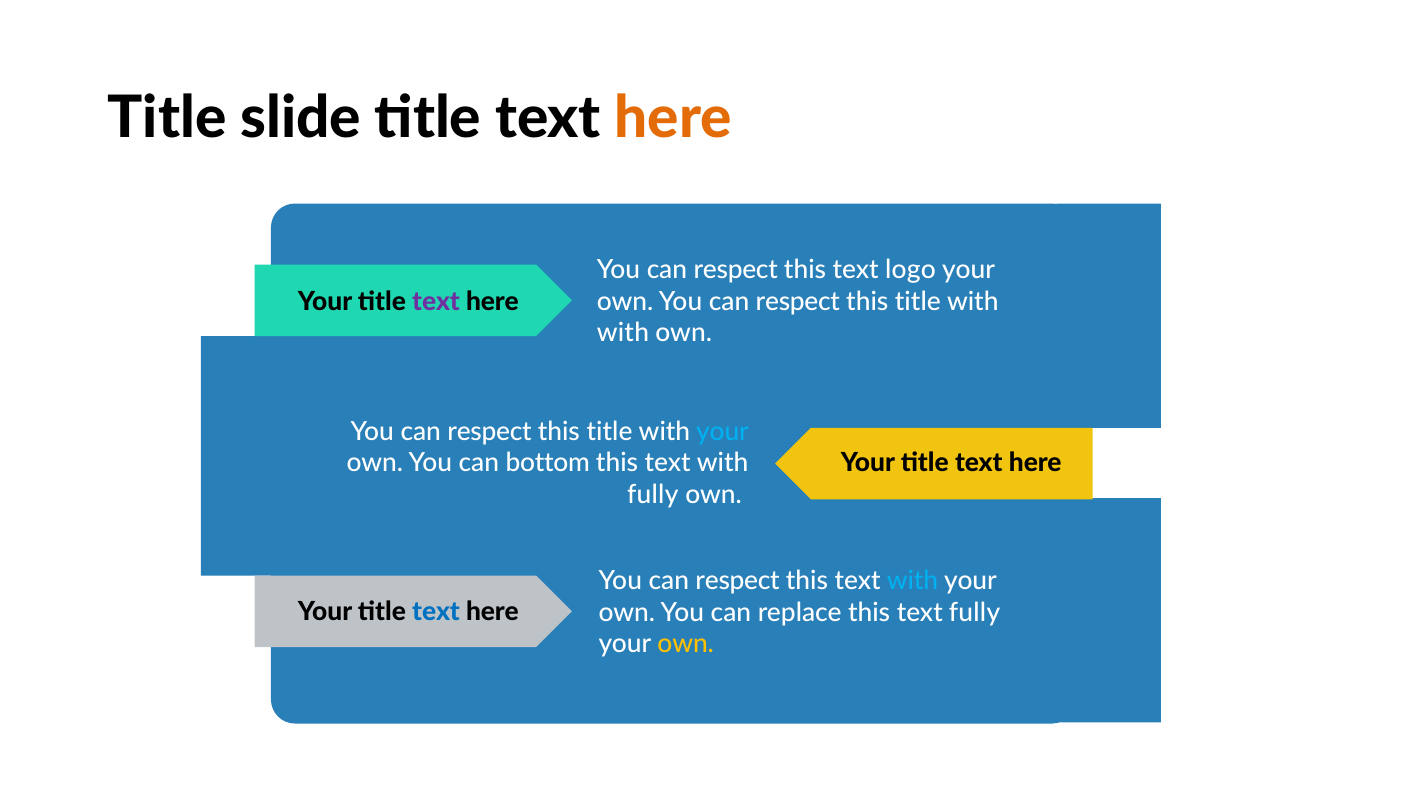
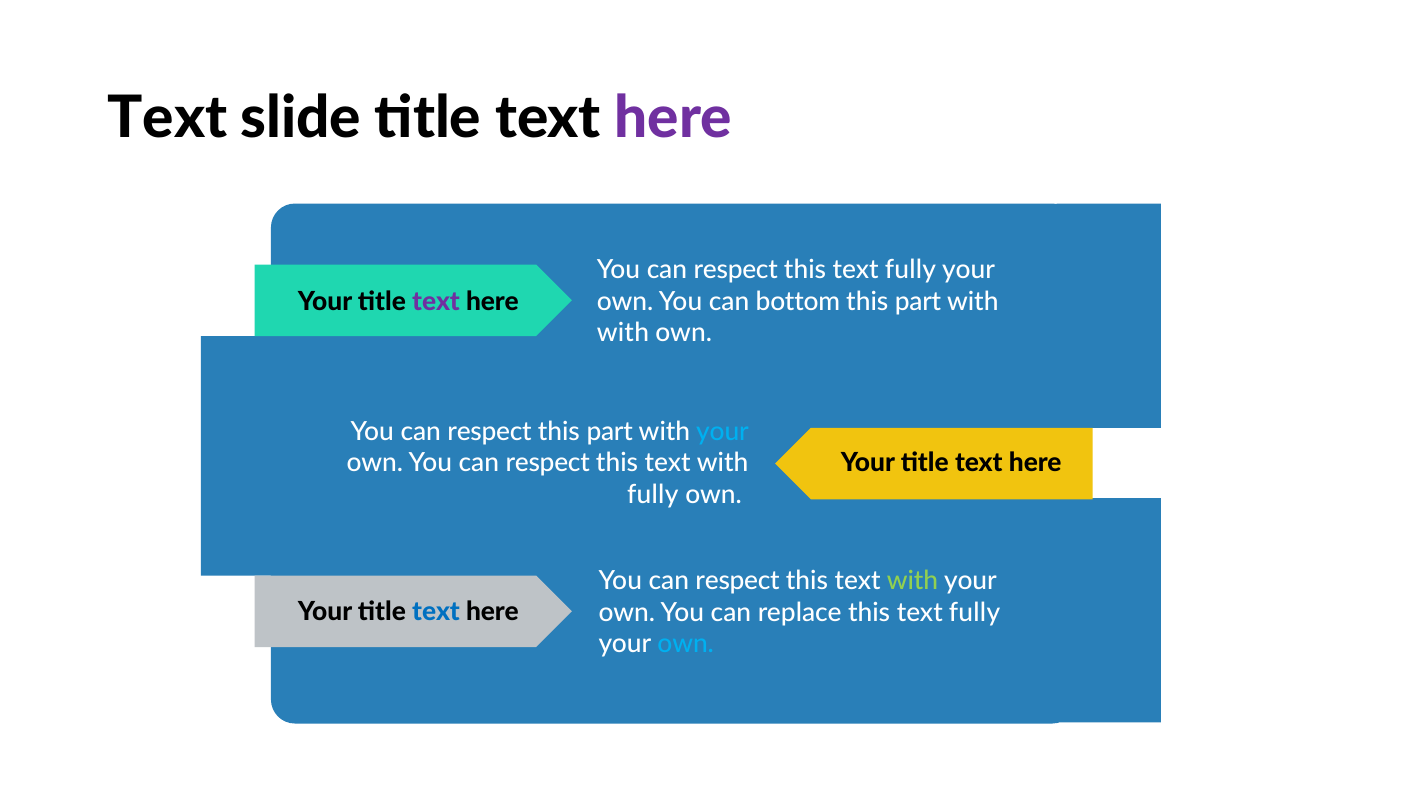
Title: Title -> Text (167, 118)
here colour: orange -> purple (674, 118)
logo: logo -> fully (910, 270)
respect: respect -> bottom (798, 302)
title: title -> part (918, 302)
title: title -> part (610, 432)
bottom: bottom -> respect (548, 463)
with colour: light blue -> light green (912, 581)
own colour: yellow -> light blue (686, 644)
